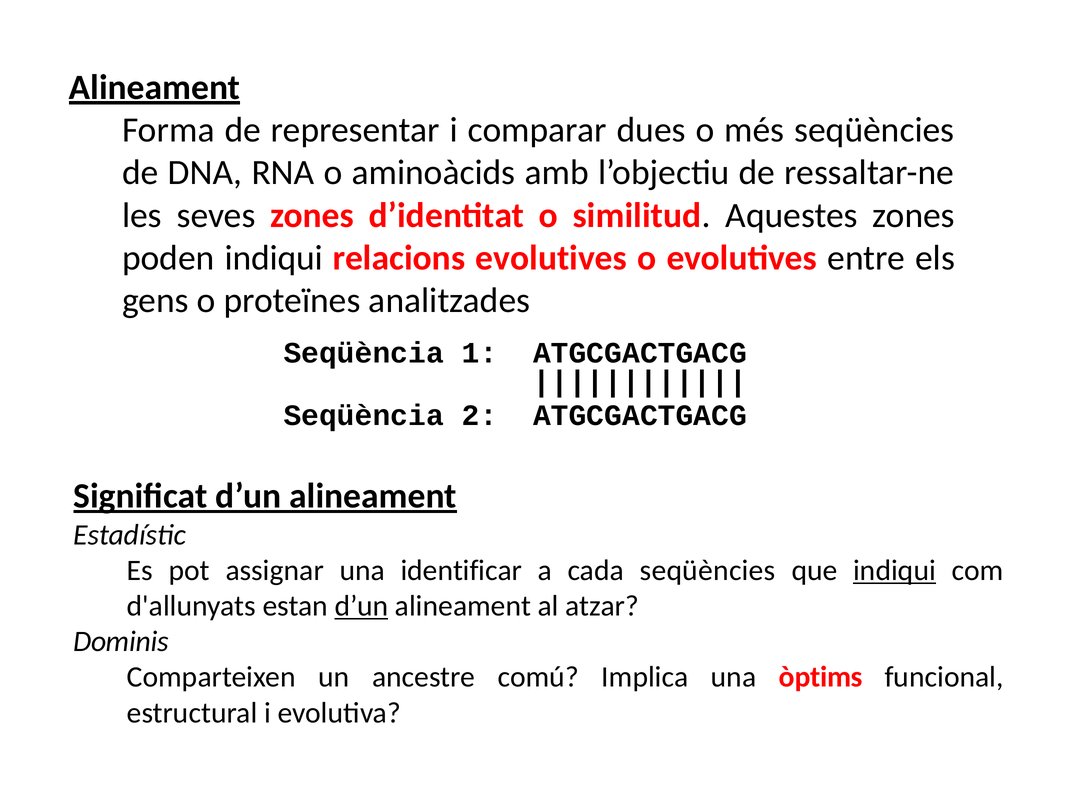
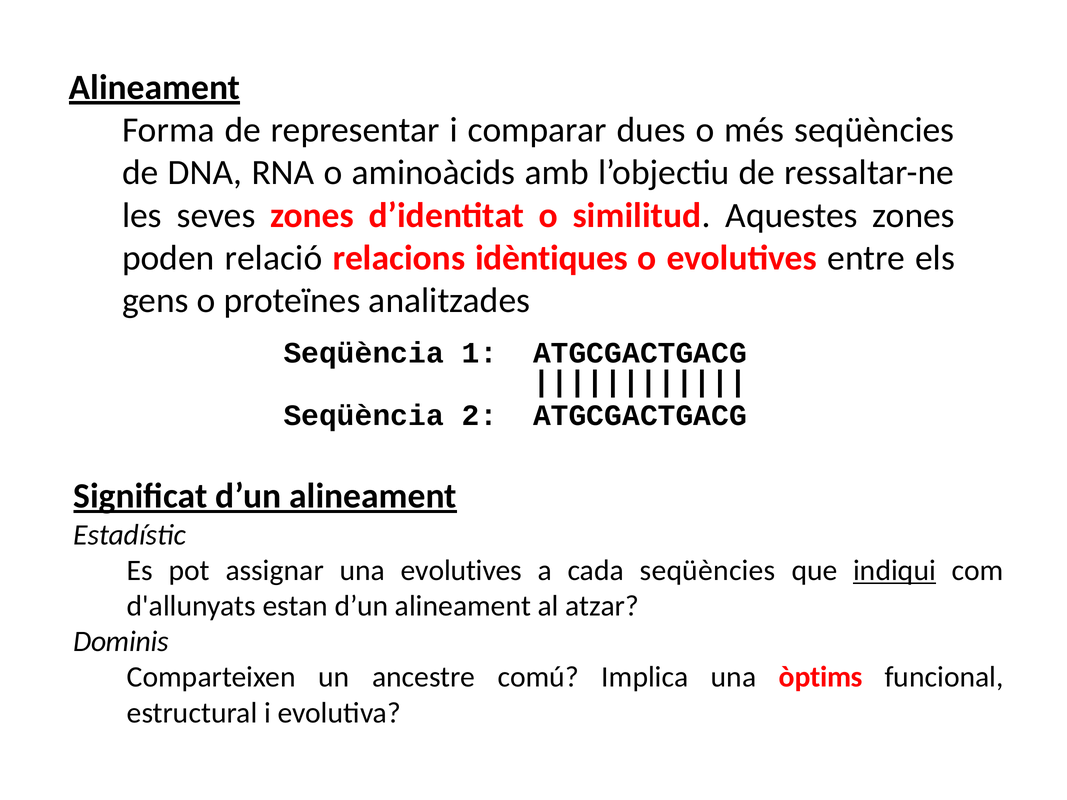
poden indiqui: indiqui -> relació (274, 258)
relacions evolutives: evolutives -> idèntiques (551, 258)
una identificar: identificar -> evolutives (461, 571)
d’un underline: present -> none (362, 606)
